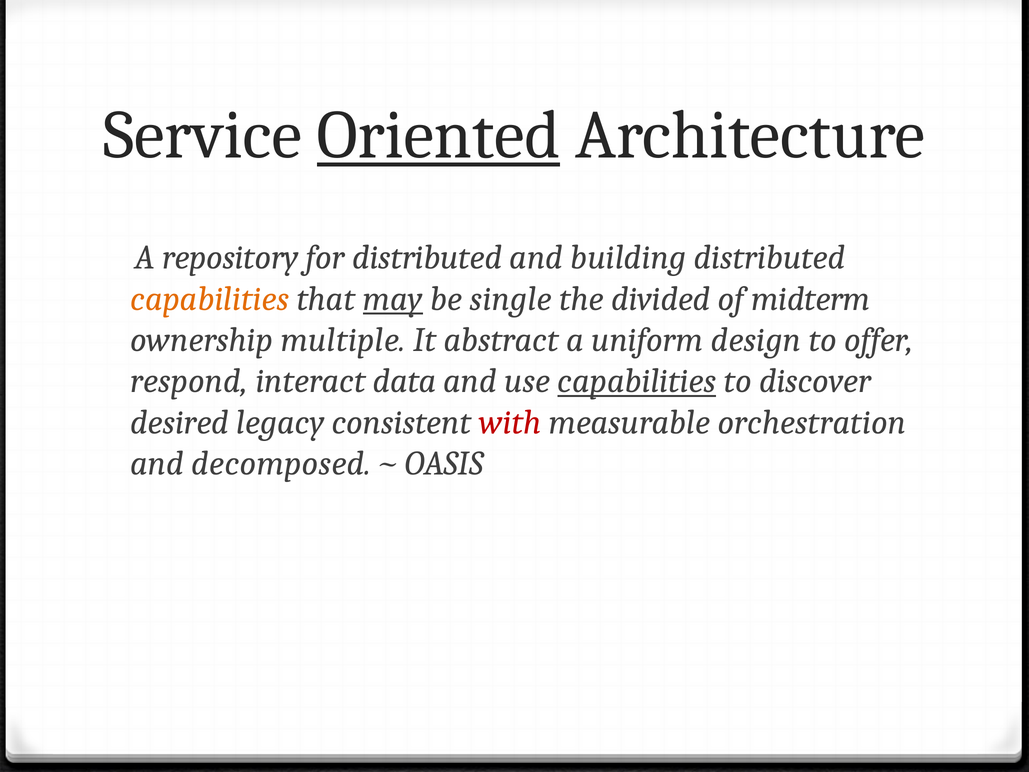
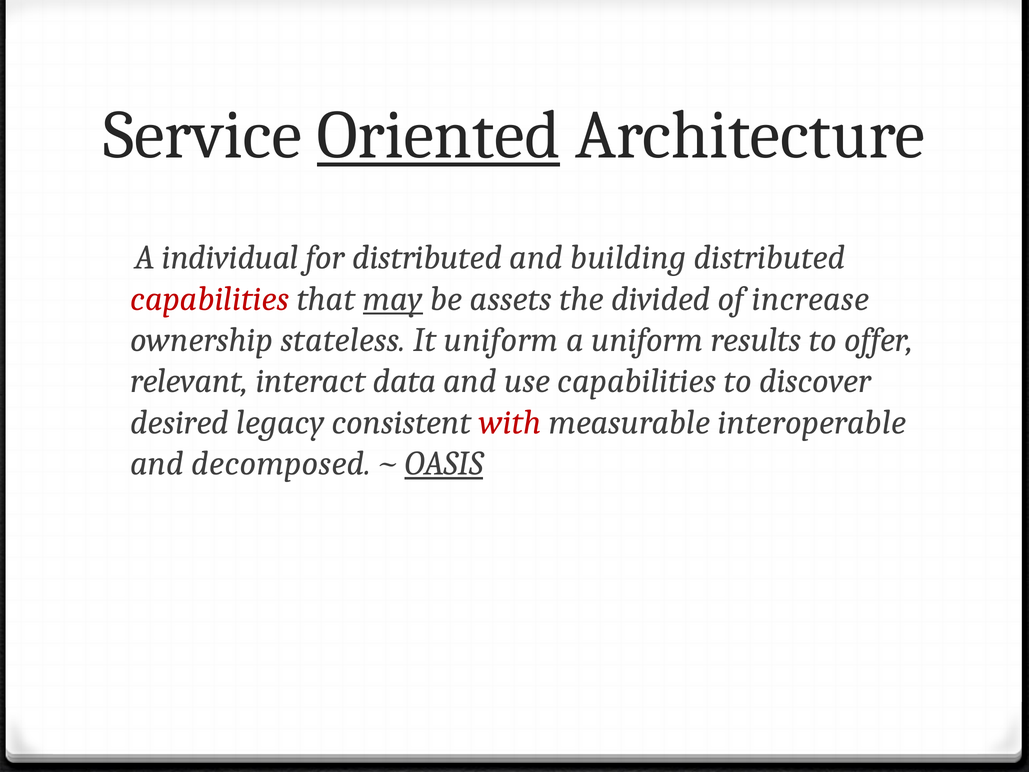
repository: repository -> individual (230, 258)
capabilities colour: orange -> red (210, 299)
single: single -> assets (511, 299)
midterm: midterm -> increase (810, 299)
multiple: multiple -> stateless (343, 340)
It abstract: abstract -> uniform (501, 340)
design: design -> results (756, 340)
respond: respond -> relevant (189, 381)
capabilities underline: present -> none (637, 381)
orchestration: orchestration -> interoperable (812, 422)
OASIS underline: none -> present (444, 463)
